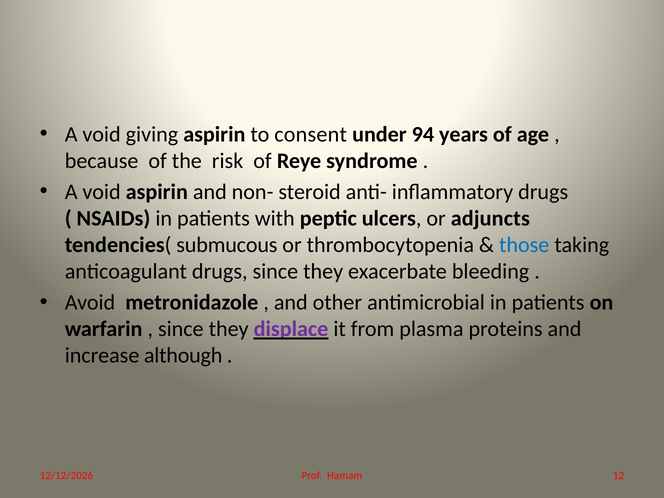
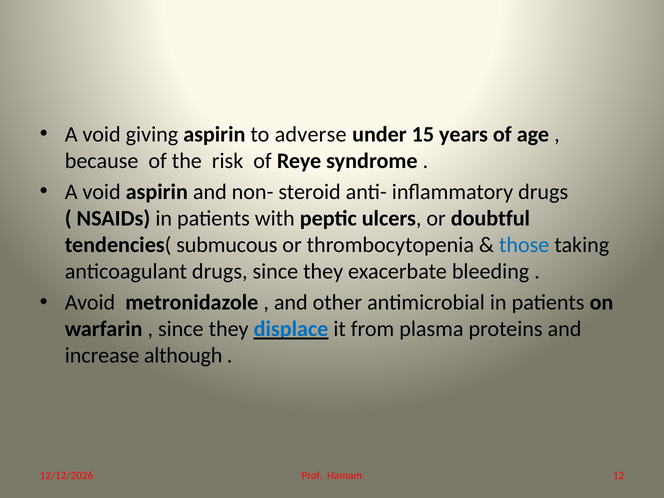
consent: consent -> adverse (311, 134)
94: 94 -> 15 (423, 134)
adjuncts: adjuncts -> doubtful (490, 218)
displace colour: purple -> blue (291, 329)
